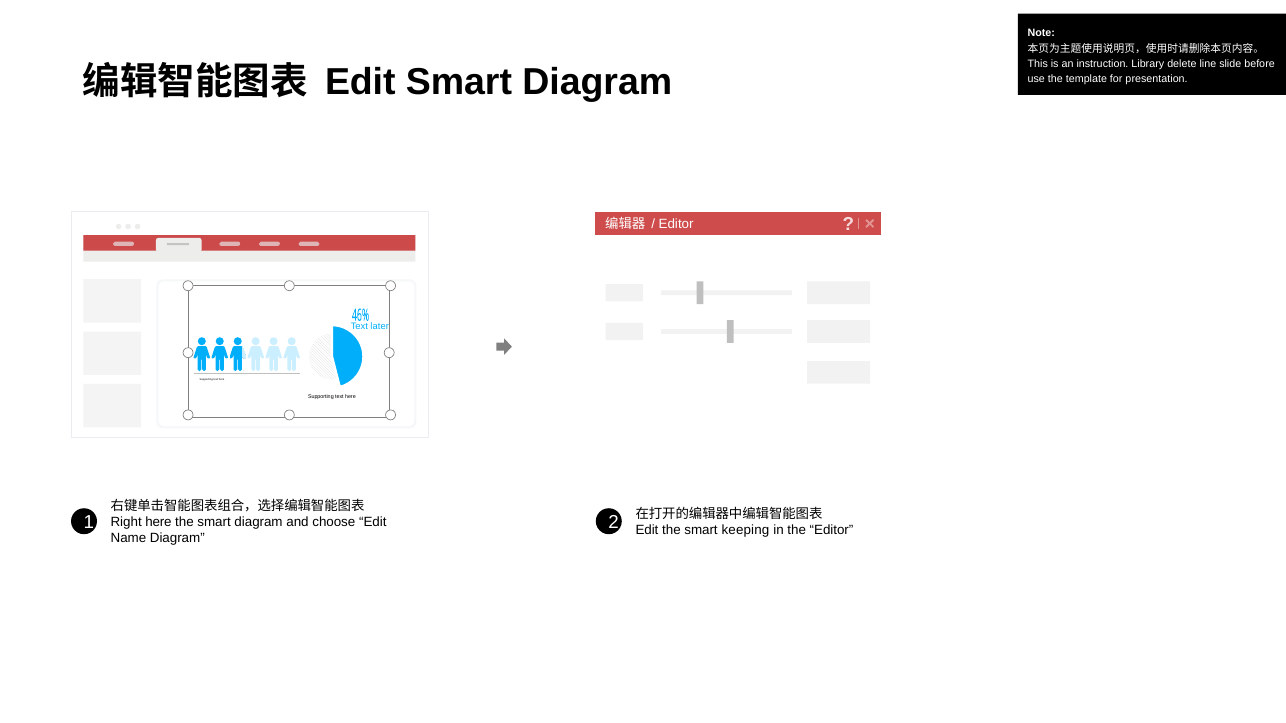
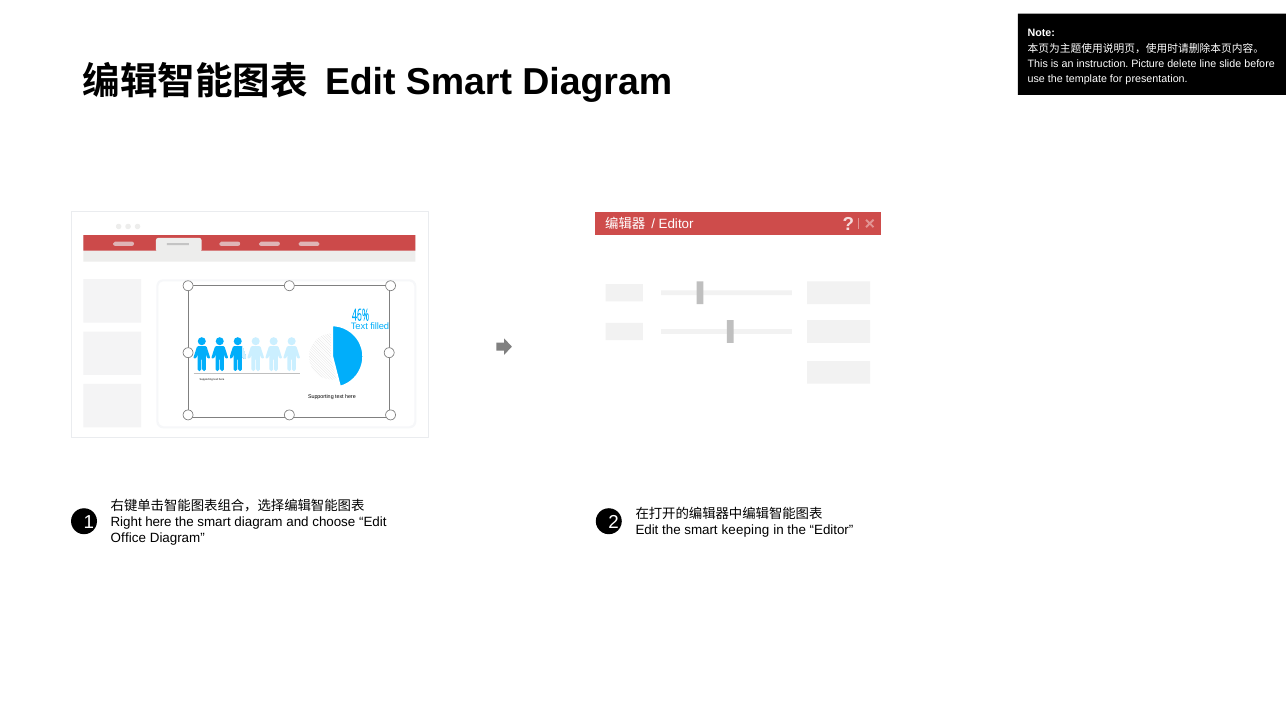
Library: Library -> Picture (1148, 64)
later: later -> filled (380, 327)
Name: Name -> Office (128, 539)
